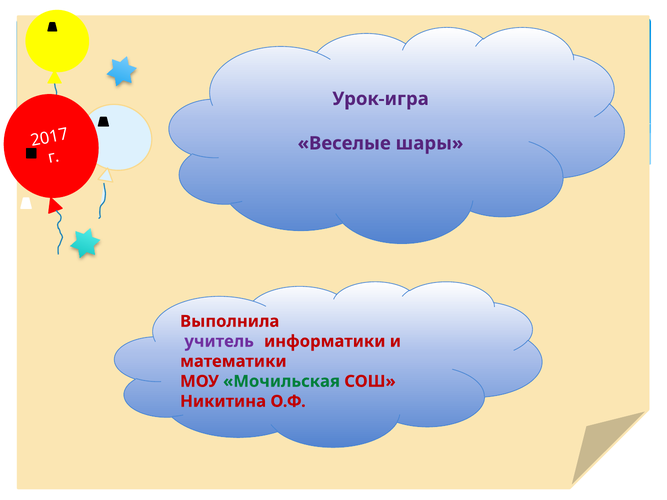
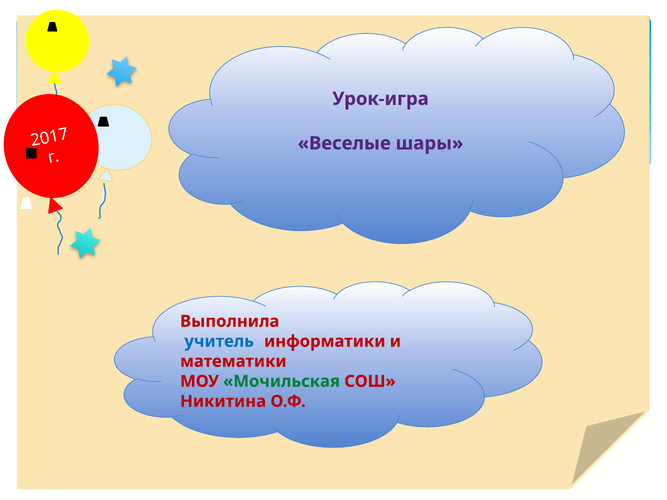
учитель colour: purple -> blue (219, 342)
